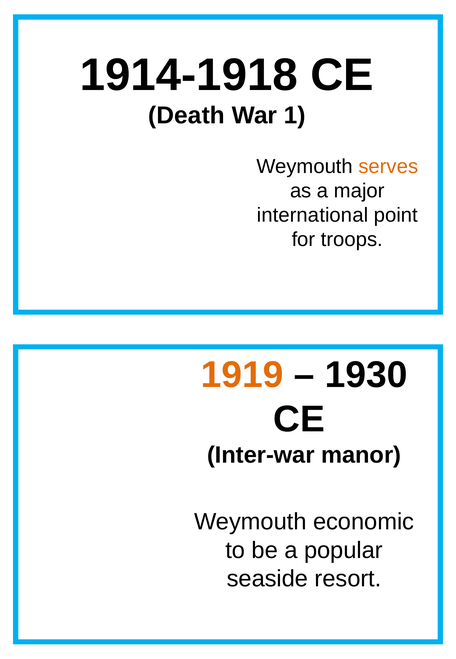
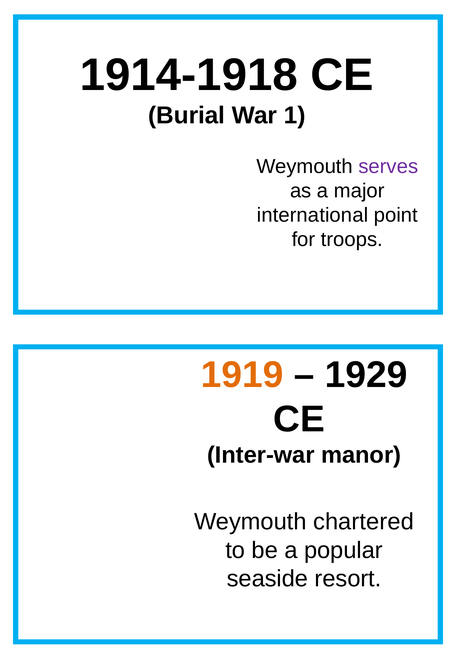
Death: Death -> Burial (187, 115)
serves colour: orange -> purple (388, 166)
1930: 1930 -> 1929 (366, 375)
economic: economic -> chartered (364, 522)
